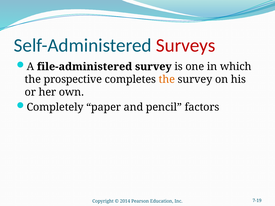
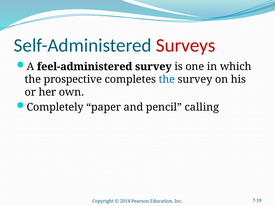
file-administered: file-administered -> feel-administered (85, 67)
the colour: orange -> blue (167, 80)
factors: factors -> calling (202, 107)
